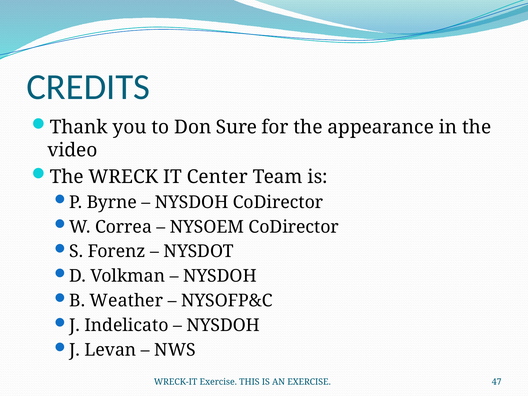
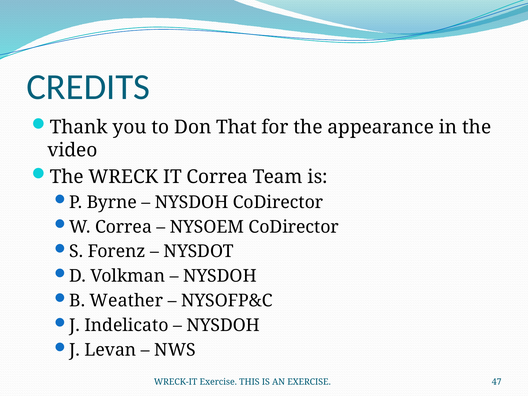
Sure: Sure -> That (237, 127)
IT Center: Center -> Correa (217, 177)
